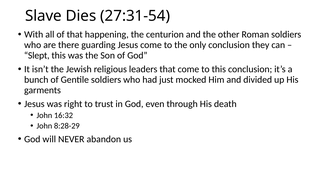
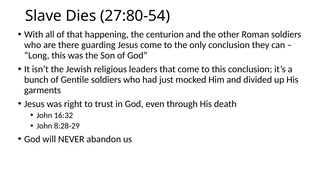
27:31-54: 27:31-54 -> 27:80-54 (135, 16)
Slept: Slept -> Long (37, 55)
